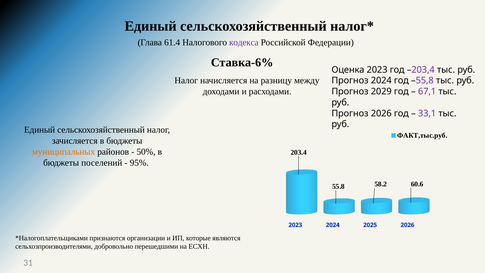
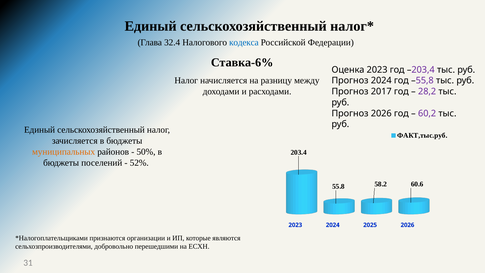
61.4: 61.4 -> 32.4 (172, 42)
кодекса colour: purple -> blue (244, 42)
2029: 2029 -> 2017 (381, 91)
67,1: 67,1 -> 28,2 (427, 91)
33,1: 33,1 -> 60,2 (427, 113)
95%: 95% -> 52% (139, 163)
